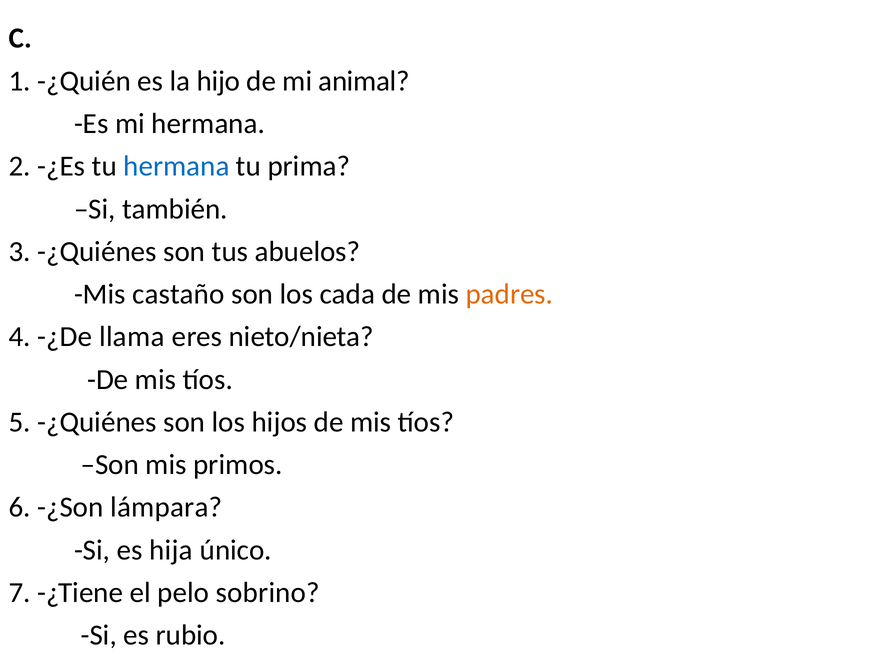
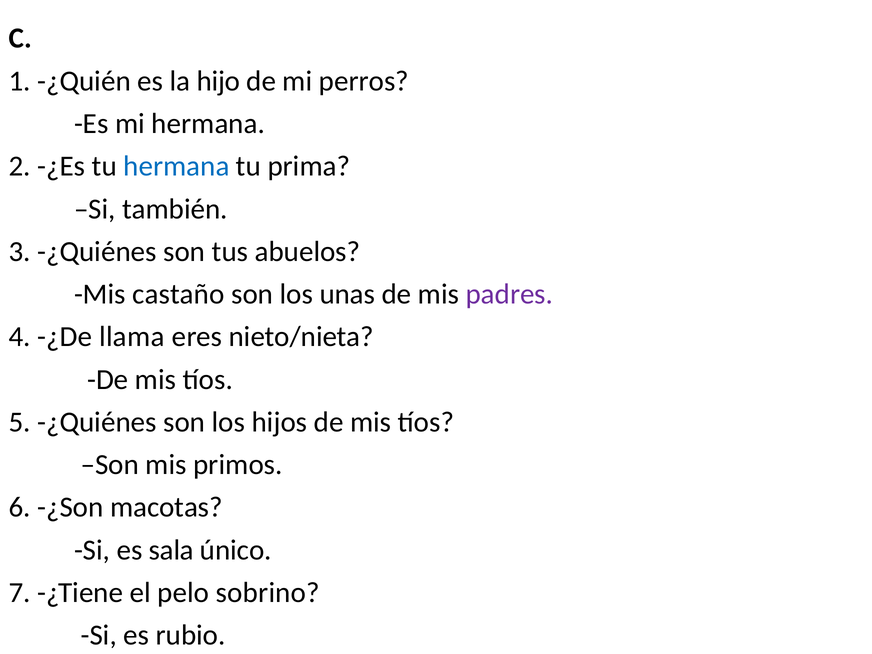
animal: animal -> perros (364, 81)
cada: cada -> unas (347, 294)
padres colour: orange -> purple (509, 294)
lámpara: lámpara -> macotas (166, 507)
hija: hija -> sala (171, 550)
